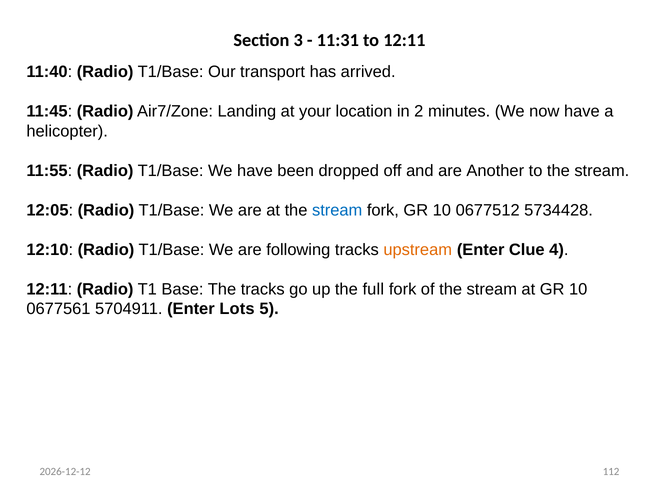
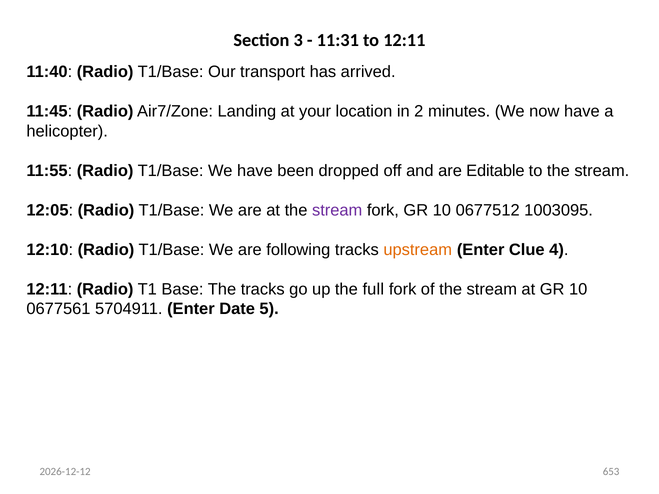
Another: Another -> Editable (495, 171)
stream colour: blue -> purple (337, 210)
5734428: 5734428 -> 1003095 (559, 210)
Lots: Lots -> Date (237, 309)
112: 112 -> 653 (611, 472)
